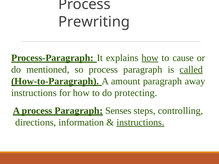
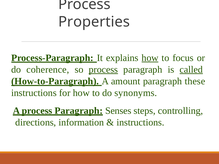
Prewriting: Prewriting -> Properties (94, 22)
cause: cause -> focus (183, 58)
mentioned: mentioned -> coherence (48, 70)
process underline: none -> present (103, 70)
away: away -> these (195, 81)
protecting: protecting -> synonyms (136, 93)
instructions underline: present -> none (140, 122)
